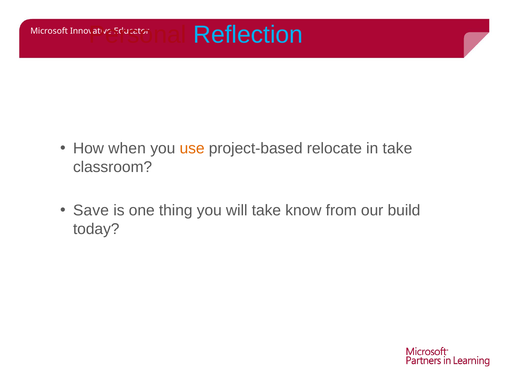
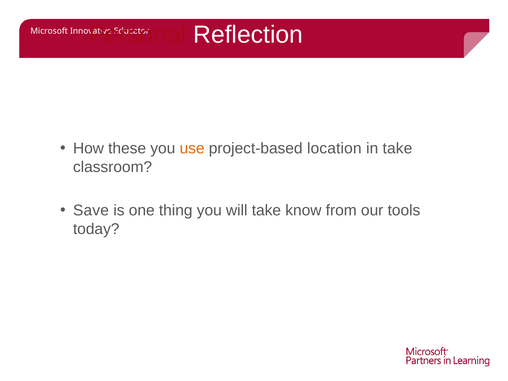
Reflection colour: light blue -> white (248, 35)
when: when -> these (127, 148)
relocate: relocate -> location (334, 148)
build: build -> tools (404, 210)
